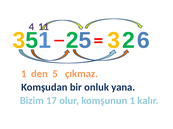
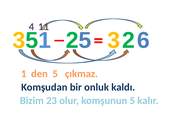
yana: yana -> kaldı (123, 88)
17: 17 -> 23 (52, 101)
komşunun 1: 1 -> 5 (132, 101)
